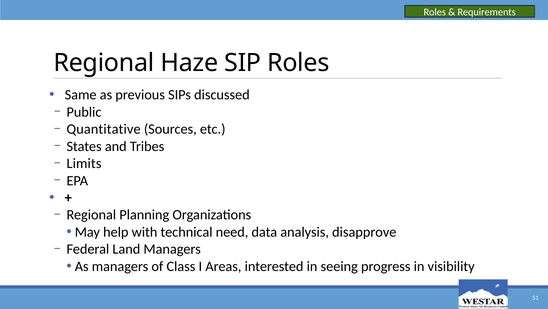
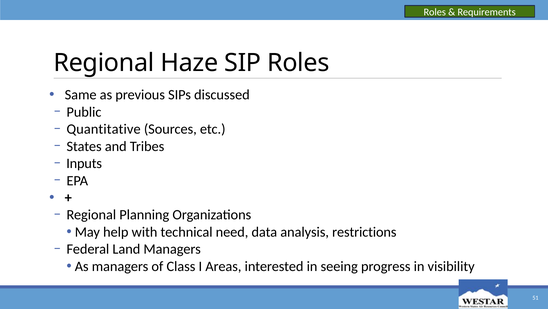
Limits: Limits -> Inputs (84, 163)
disapprove: disapprove -> restrictions (364, 232)
